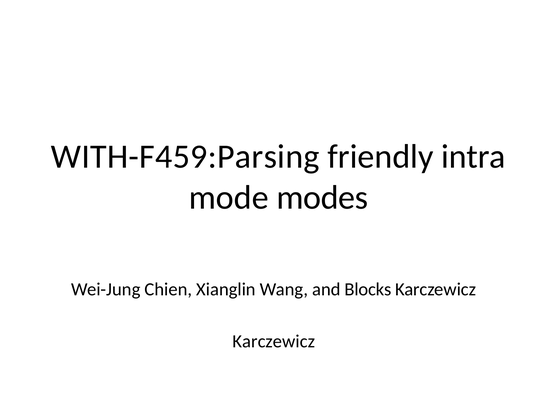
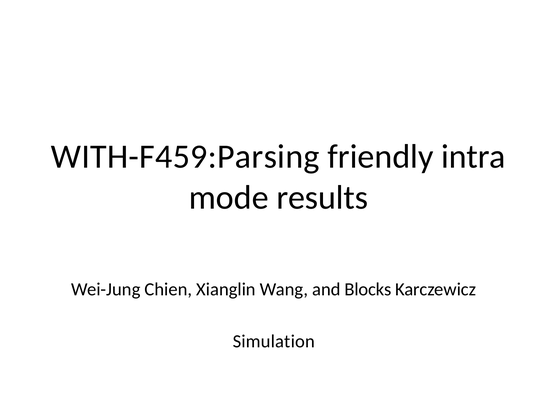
modes: modes -> results (322, 197)
Karczewicz: Karczewicz -> Simulation (274, 341)
